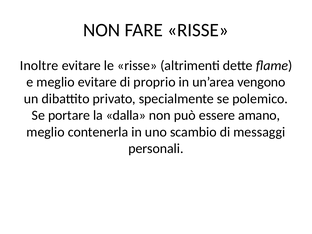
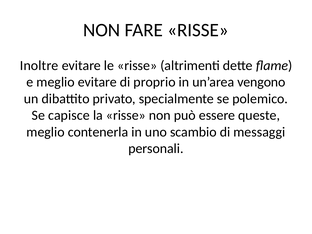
portare: portare -> capisce (69, 115)
la dalla: dalla -> risse (126, 115)
amano: amano -> queste (259, 115)
